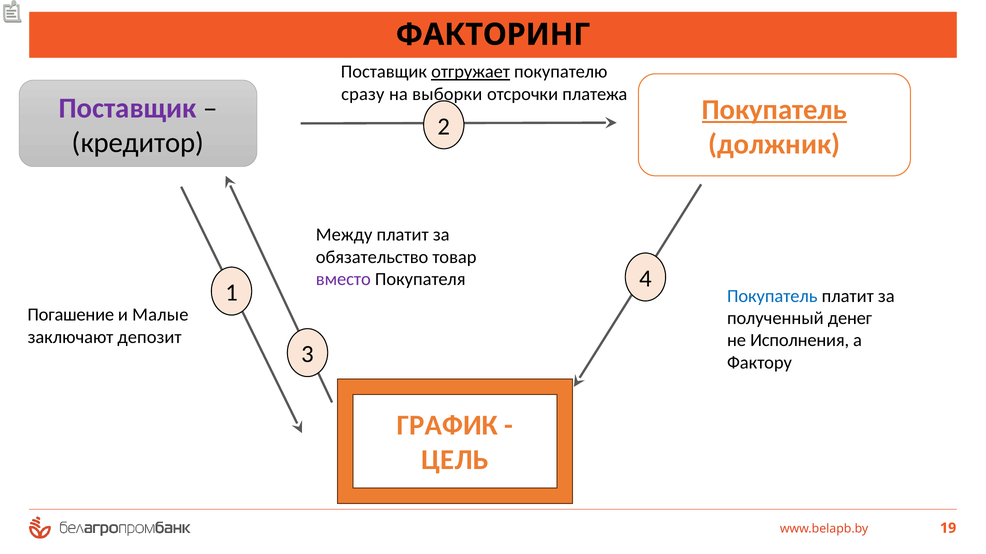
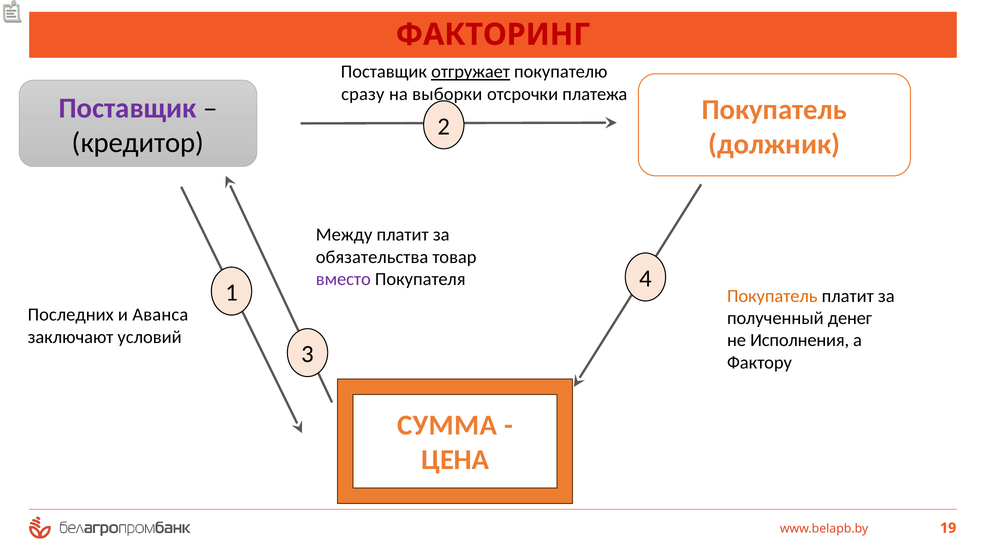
ФАКТОРИНГ colour: black -> red (493, 35)
Покупатель underline: present -> none (774, 110)
обязательство: обязательство -> обязательства (372, 257)
Покупатель colour: blue -> orange (772, 296)
Погашение: Погашение -> Последних (71, 315)
Малые: Малые -> Аванса (160, 315)
депозит: депозит -> условий (150, 337)
ГРАФИК: ГРАФИК -> СУММА (447, 426)
ЦЕЛЬ: ЦЕЛЬ -> ЦЕНА (455, 460)
